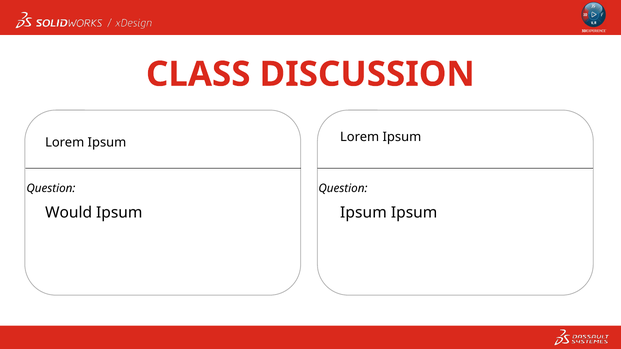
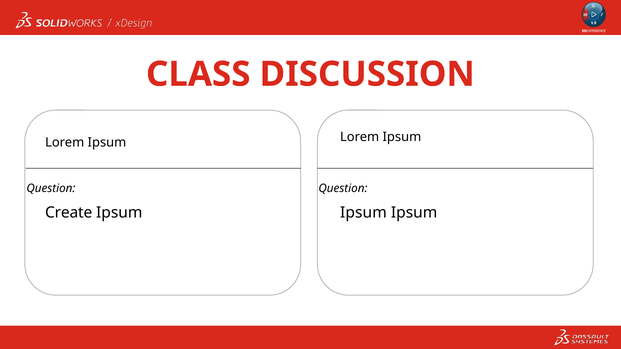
Would: Would -> Create (69, 213)
